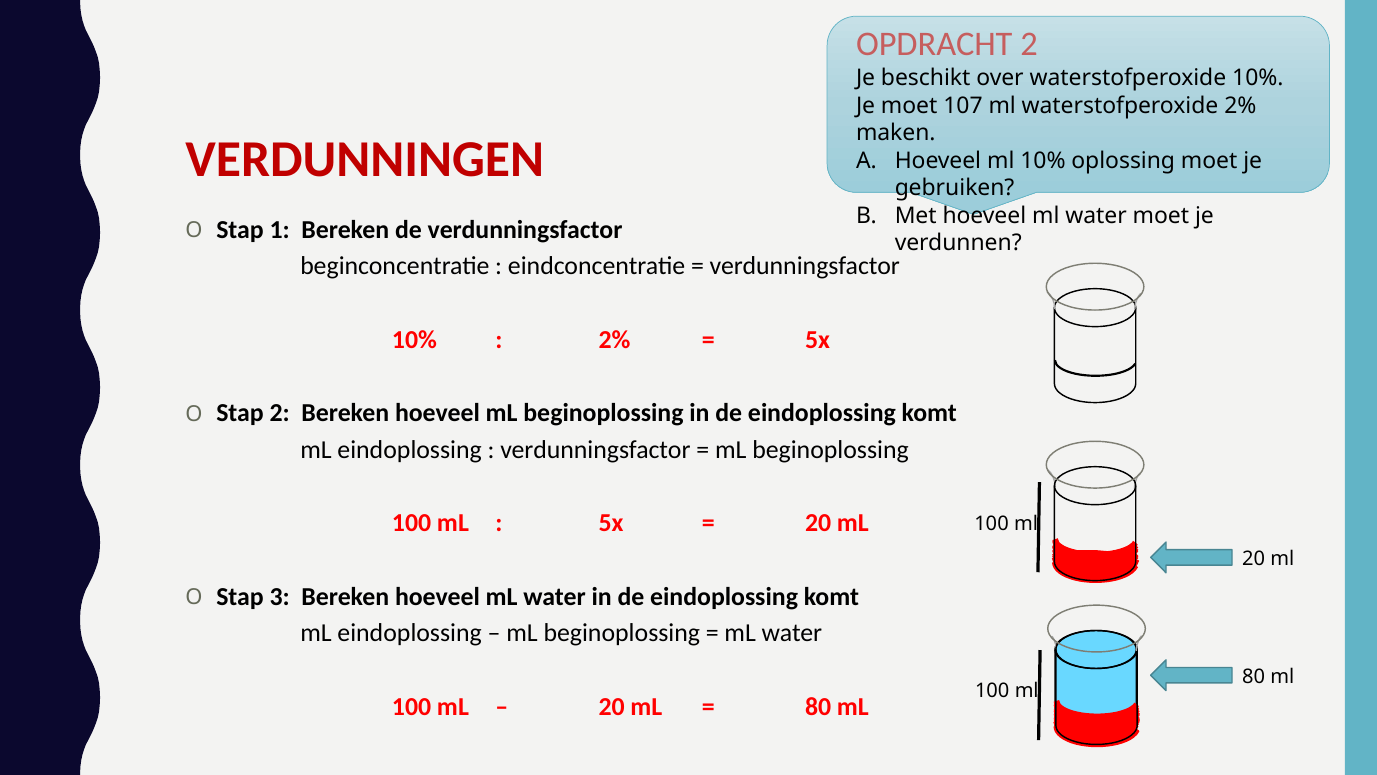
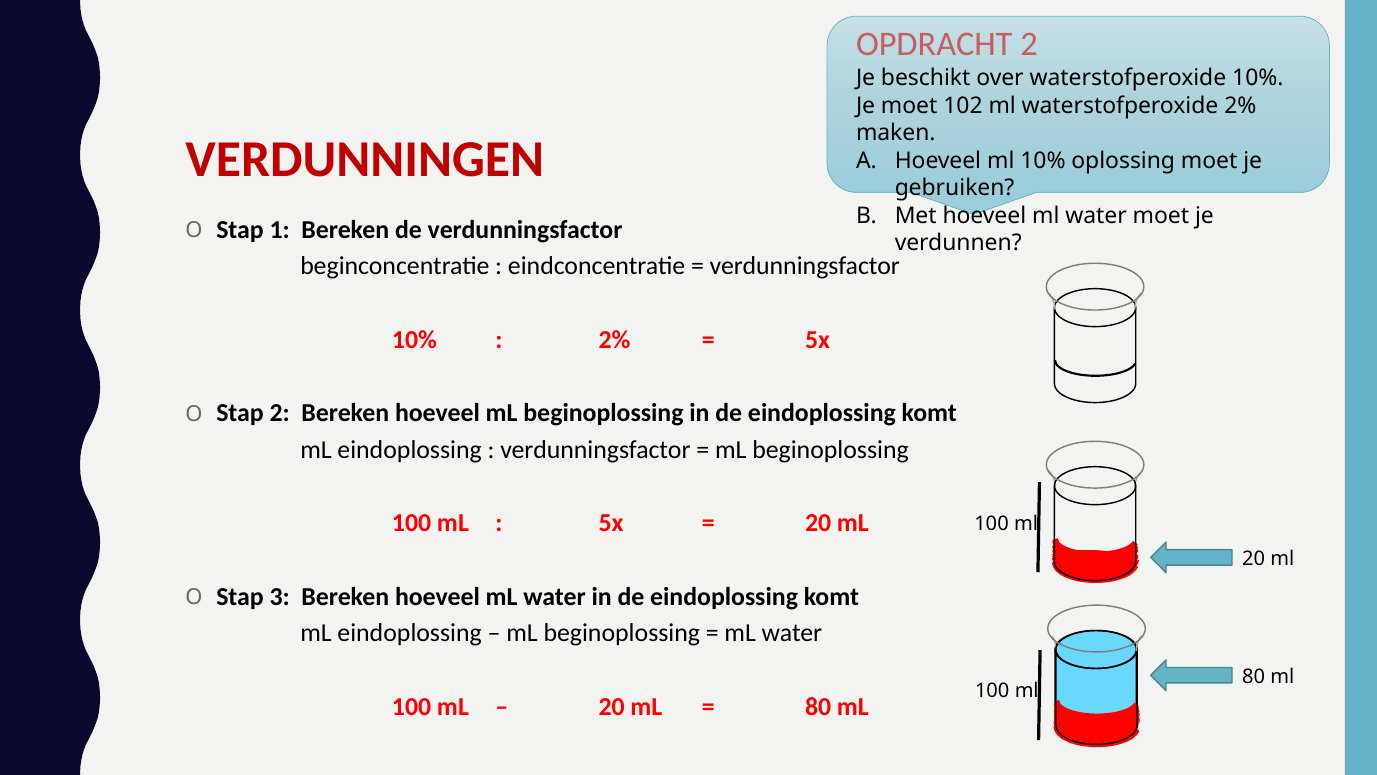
107: 107 -> 102 (963, 106)
